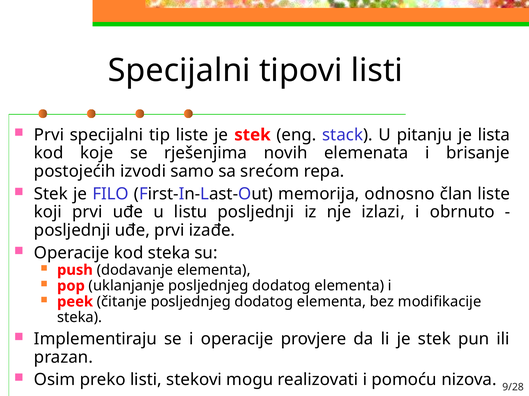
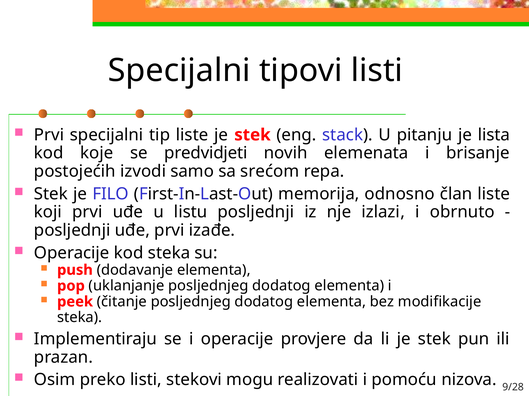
rješenjima: rješenjima -> predvidjeti (206, 153)
